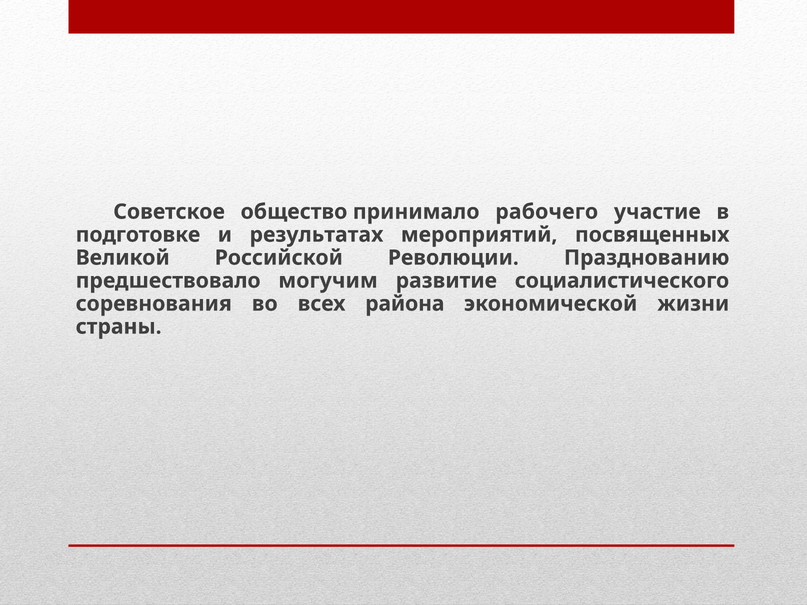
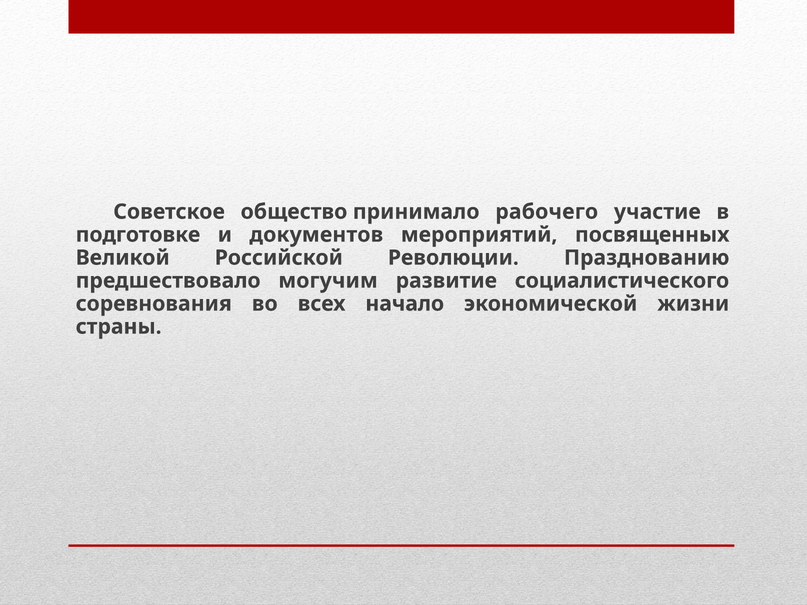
результатах: результатах -> документов (316, 235)
района: района -> начало (405, 304)
